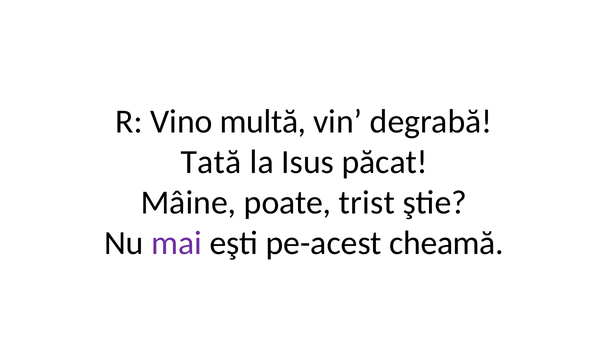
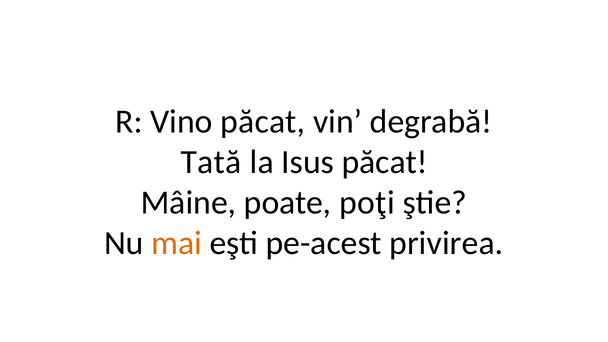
Vino multă: multă -> păcat (263, 122)
trist: trist -> poţi (367, 203)
mai colour: purple -> orange (177, 243)
cheamă: cheamă -> privirea (446, 243)
